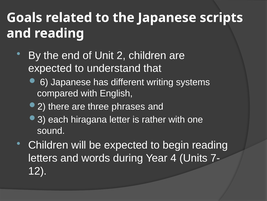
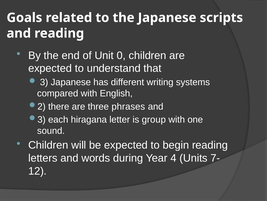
2: 2 -> 0 (121, 55)
6: 6 -> 3 (44, 82)
rather: rather -> group (154, 119)
